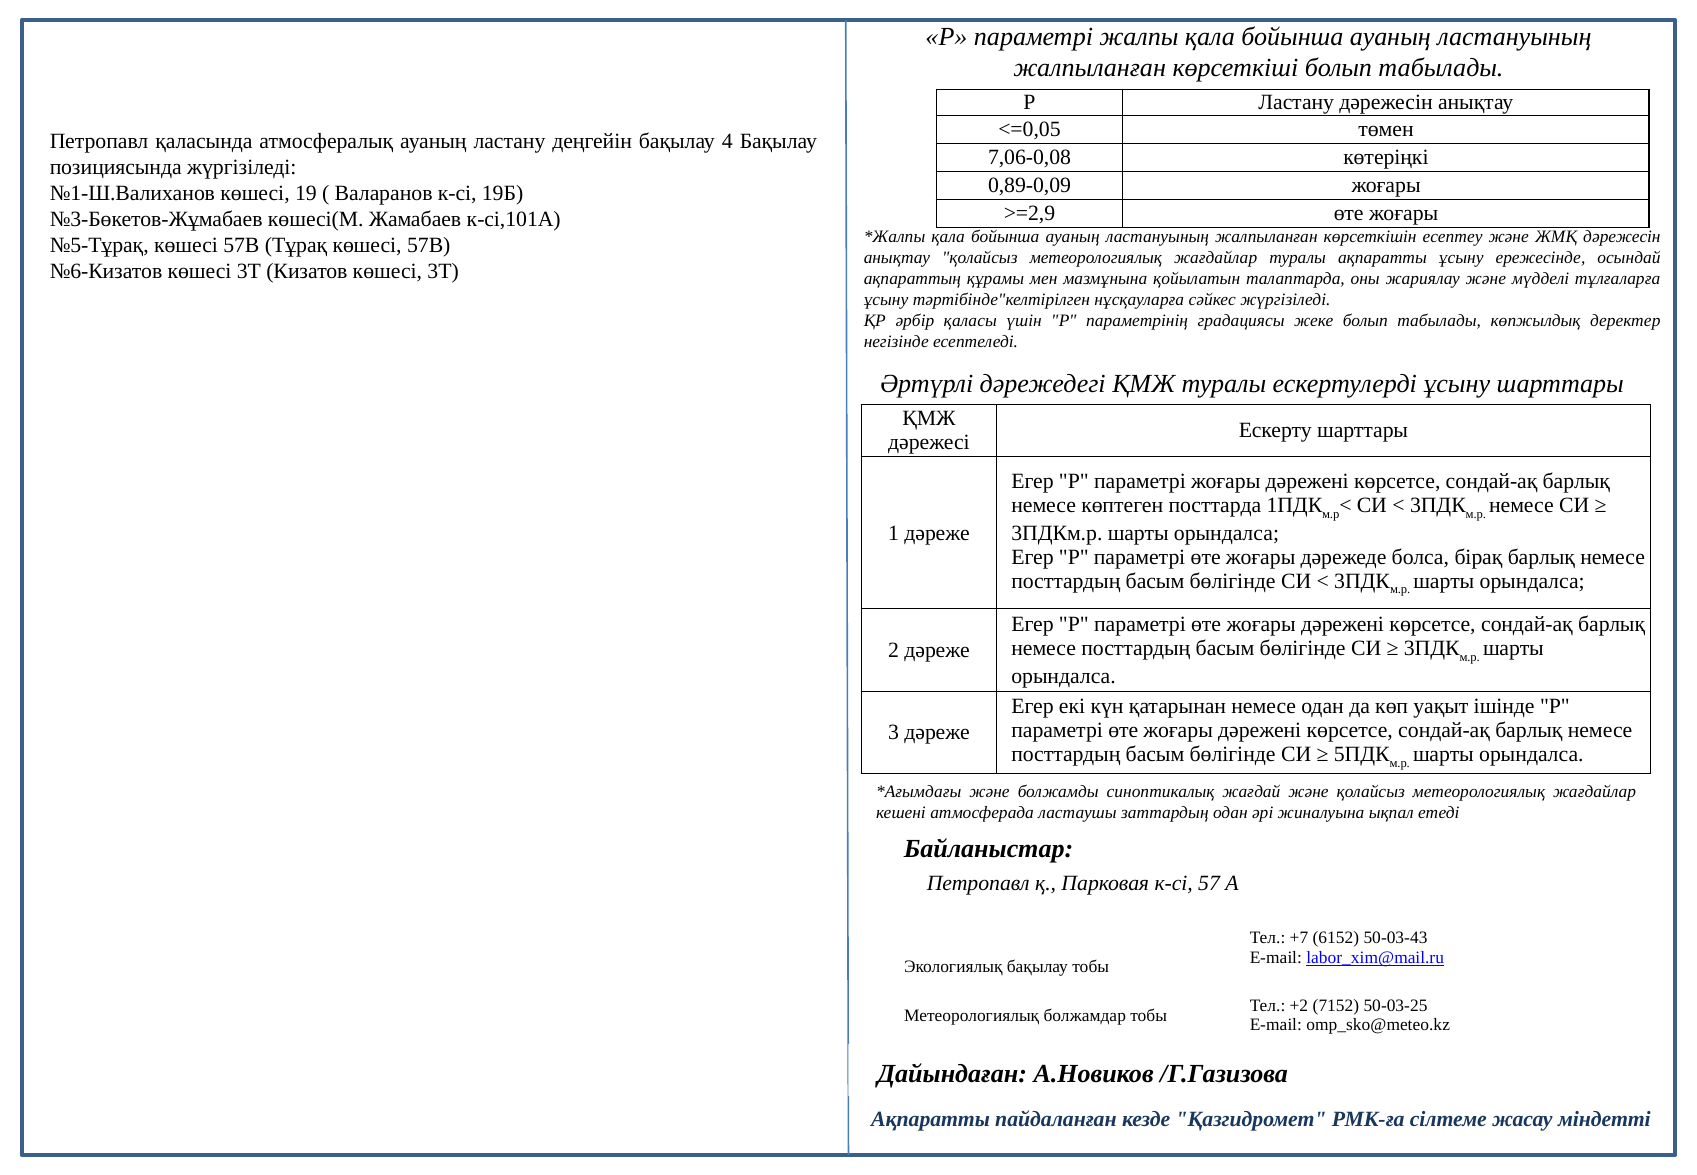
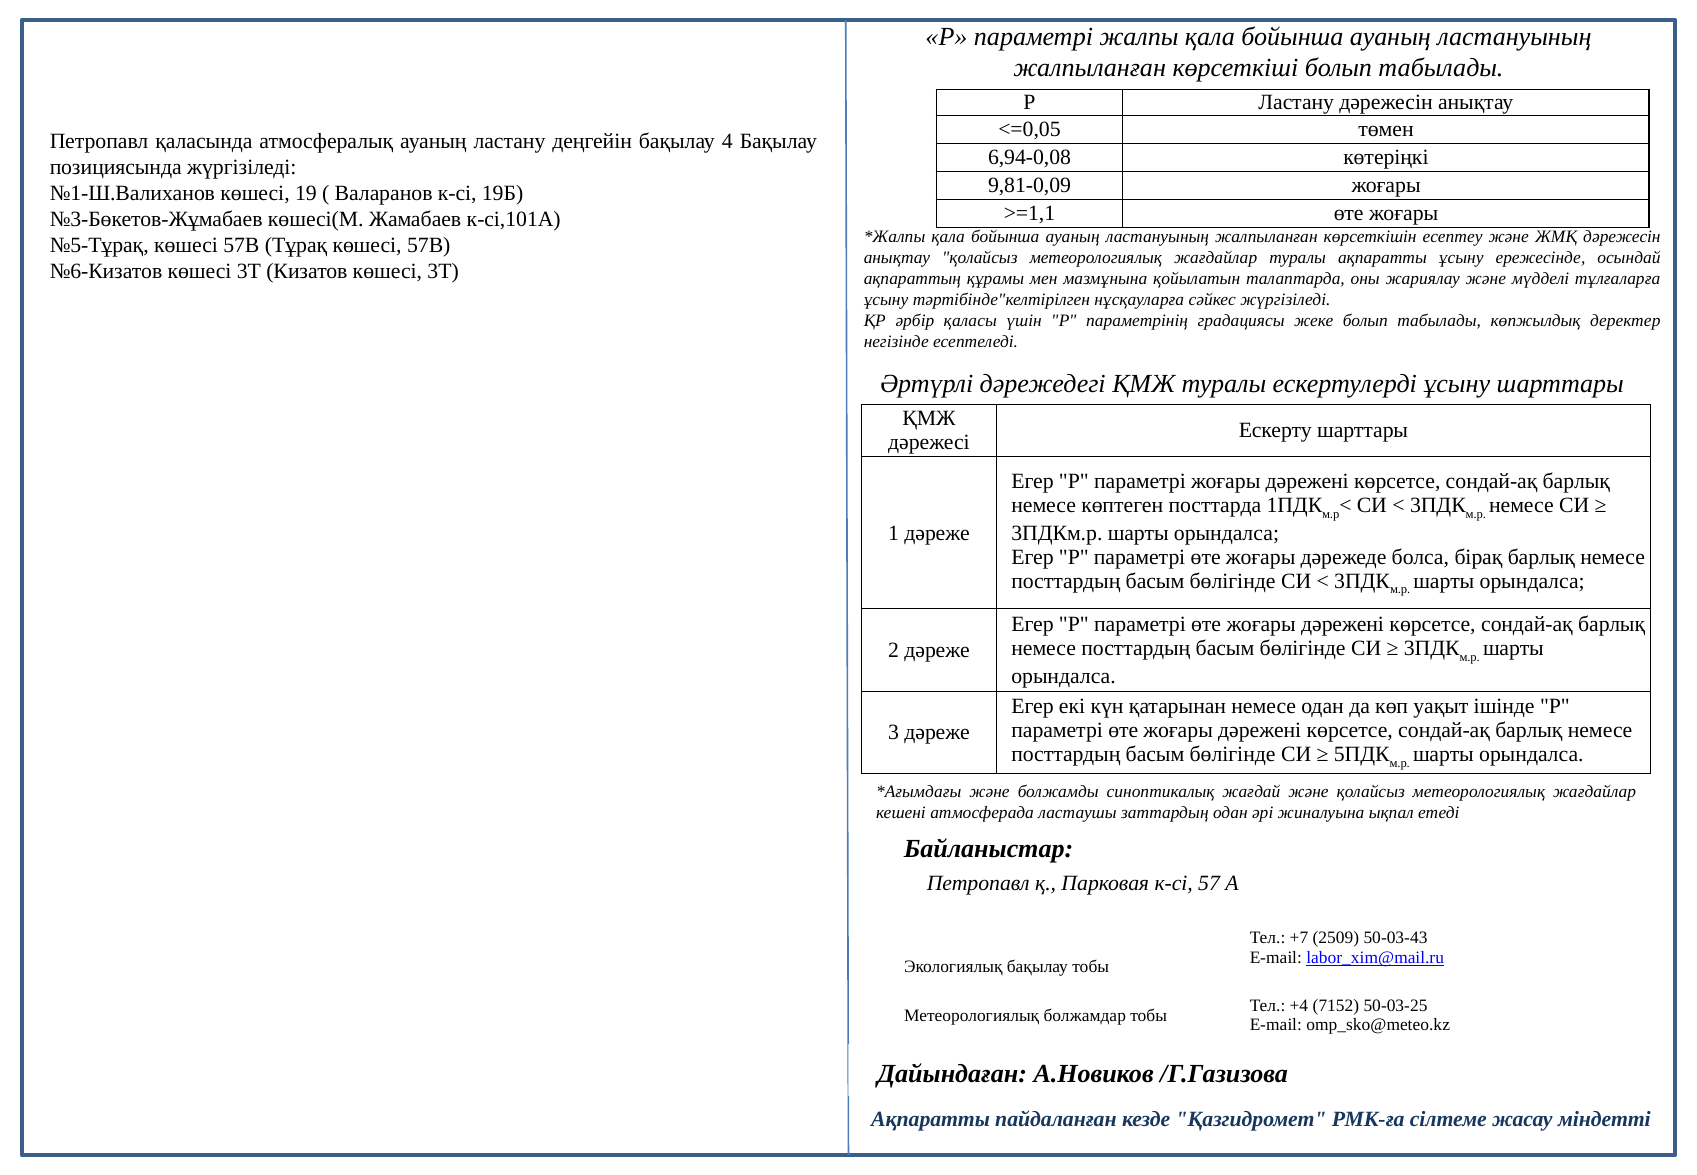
7,06-0,08: 7,06-0,08 -> 6,94-0,08 (1030, 157)
0,89-0,09: 0,89-0,09 -> 9,81-0,09 (1030, 185)
>=2,9: >=2,9 -> >=1,1 (1030, 213)
6152: 6152 -> 2509 (1336, 938)
+2: +2 -> +4 (1299, 1006)
